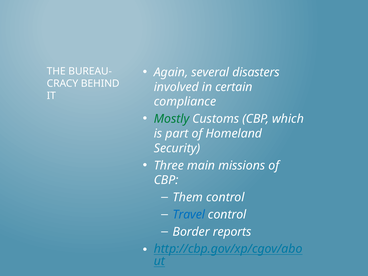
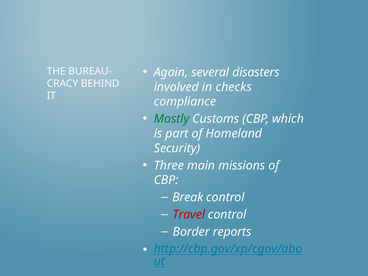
certain: certain -> checks (234, 87)
Them: Them -> Break (188, 197)
Travel colour: blue -> red (189, 215)
